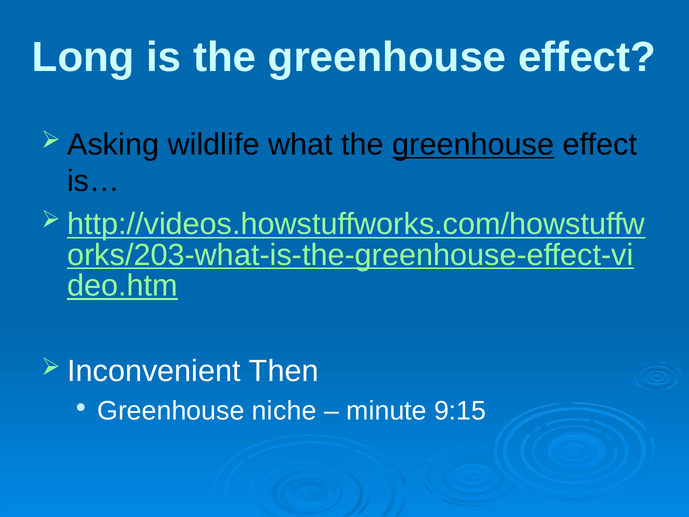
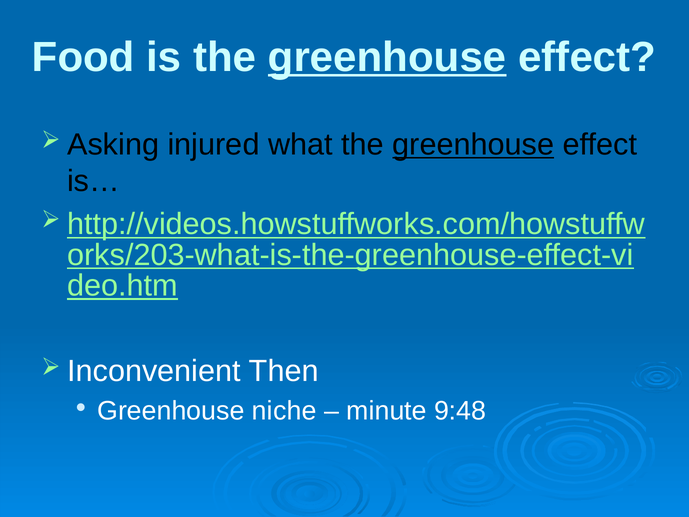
Long: Long -> Food (83, 57)
greenhouse underline: none -> present (387, 57)
wildlife: wildlife -> injured (214, 145)
9:15: 9:15 -> 9:48 (460, 411)
